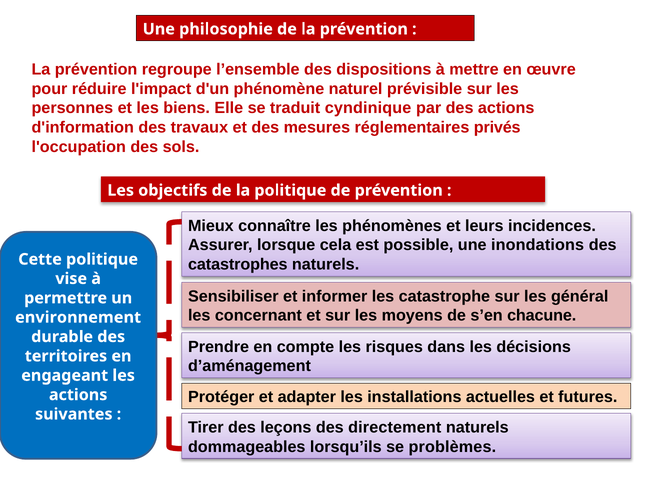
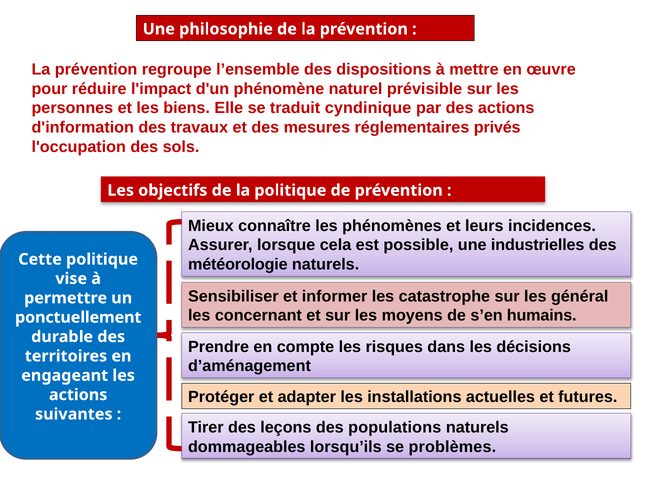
inondations: inondations -> industrielles (538, 245)
catastrophes: catastrophes -> météorologie (238, 265)
chacune: chacune -> humains (542, 316)
environnement: environnement -> ponctuellement (78, 318)
directement: directement -> populations (395, 428)
